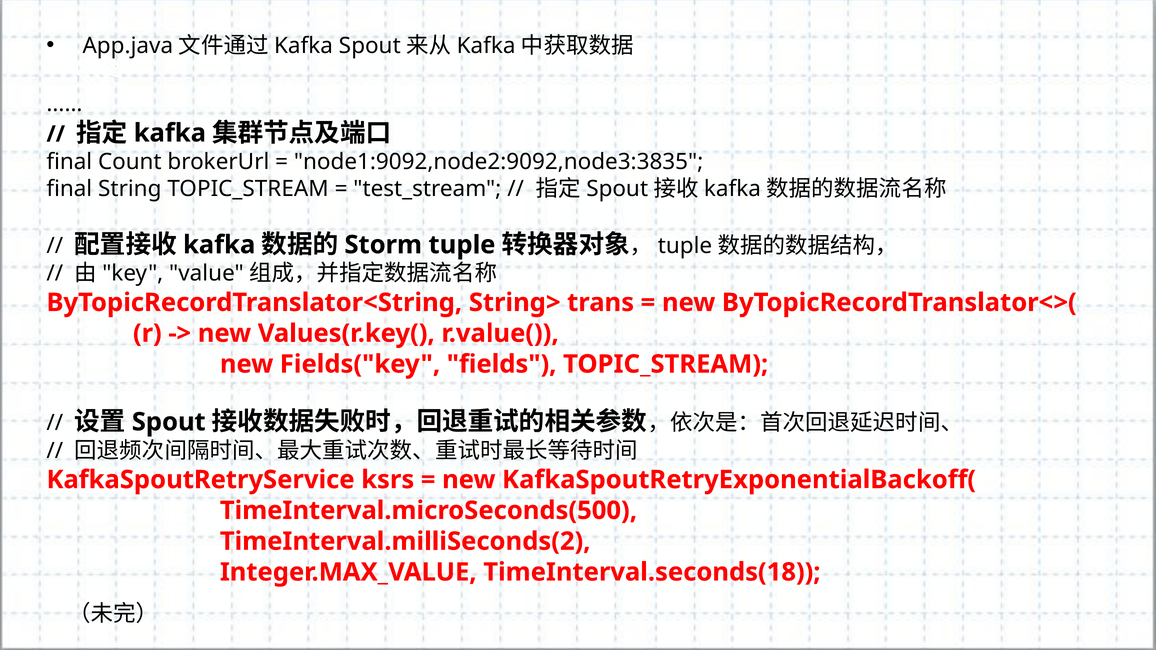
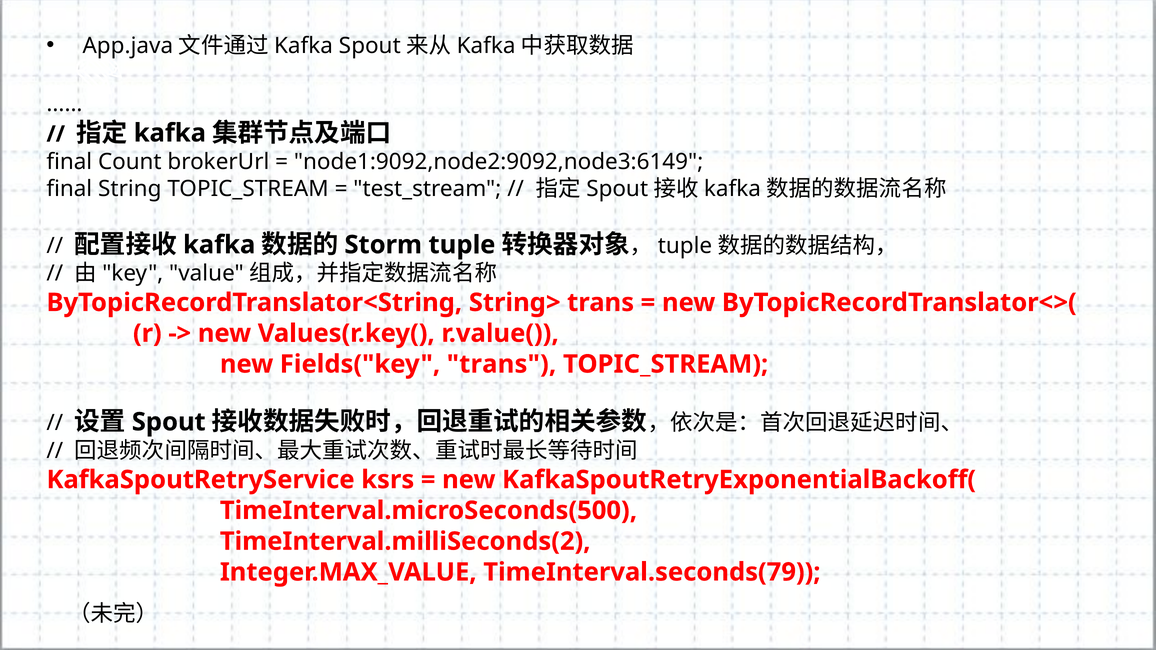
node1:9092,node2:9092,node3:3835: node1:9092,node2:9092,node3:3835 -> node1:9092,node2:9092,node3:6149 (499, 162)
Fields("key fields: fields -> trans (501, 364)
TimeInterval.seconds(18: TimeInterval.seconds(18 -> TimeInterval.seconds(79 (652, 572)
